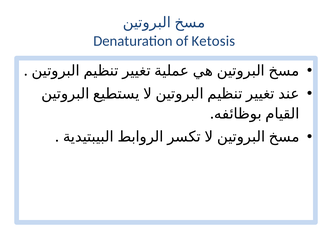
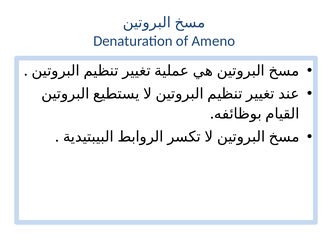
Ketosis: Ketosis -> Ameno (213, 41)
